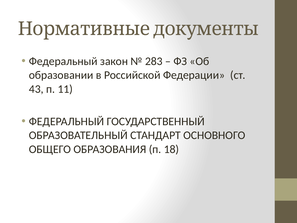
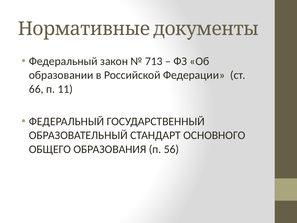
283: 283 -> 713 (154, 61)
43: 43 -> 66 (36, 89)
18: 18 -> 56 (171, 149)
